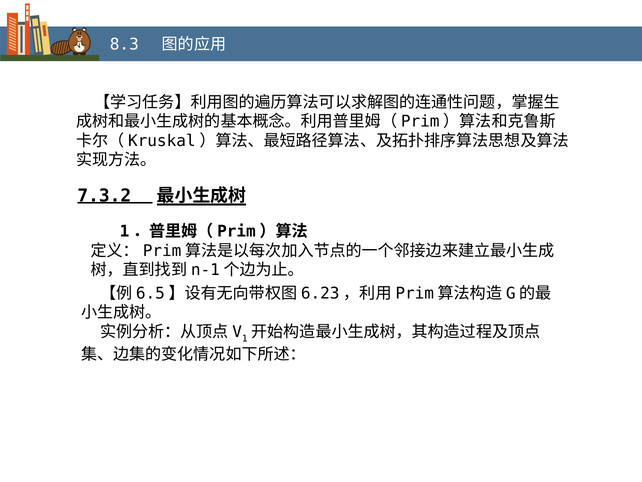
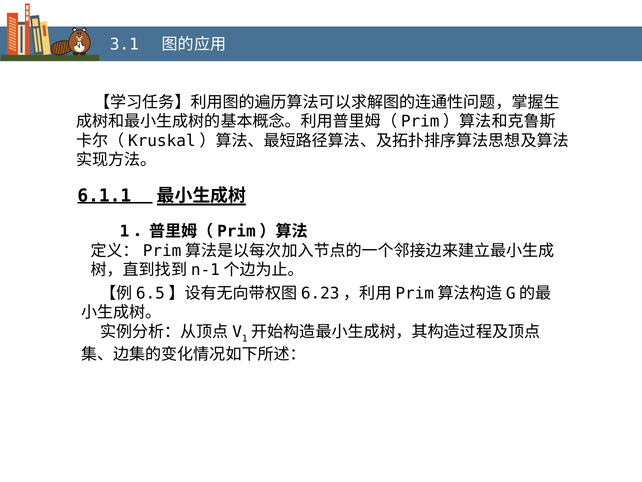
8.3: 8.3 -> 3.1 (124, 44)
7.3.2: 7.3.2 -> 6.1.1 (104, 196)
